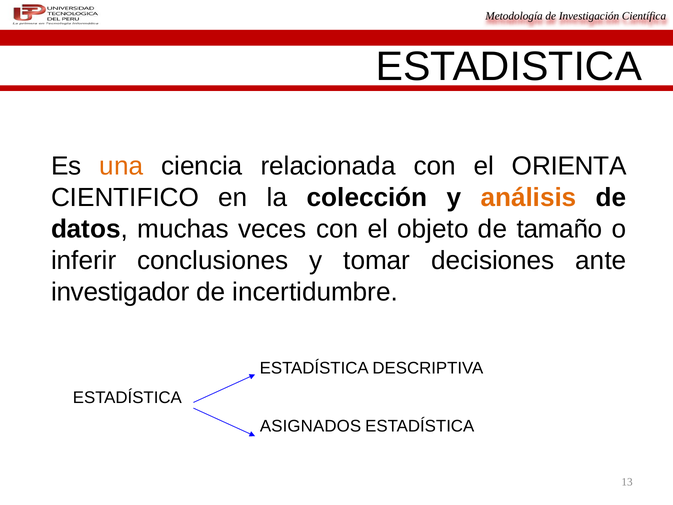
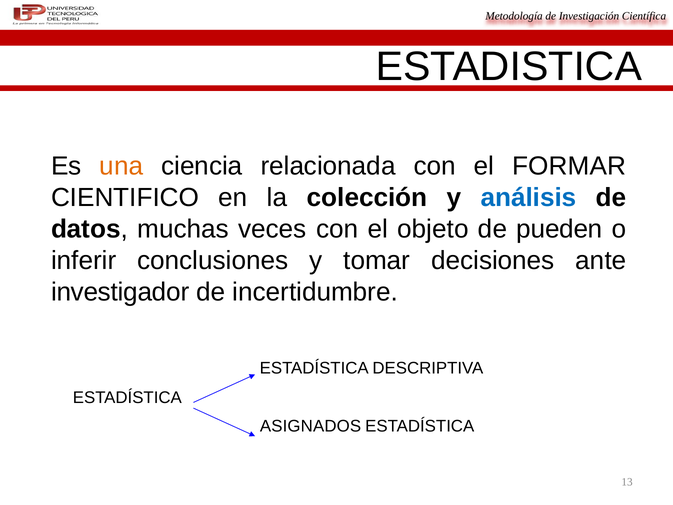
ORIENTA: ORIENTA -> FORMAR (569, 166)
análisis colour: orange -> blue (529, 198)
tamaño: tamaño -> pueden (560, 229)
